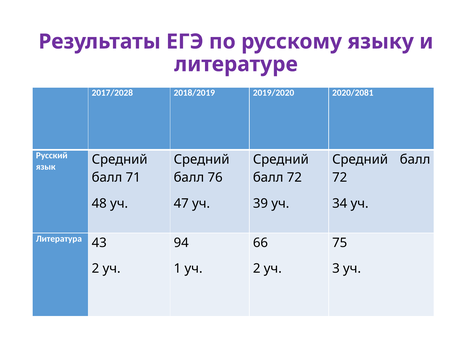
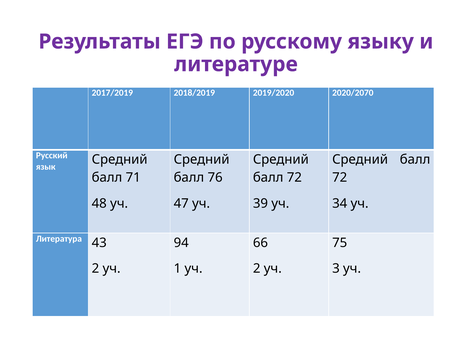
2017/2028: 2017/2028 -> 2017/2019 (112, 93)
2020/2081: 2020/2081 -> 2020/2070 (353, 93)
